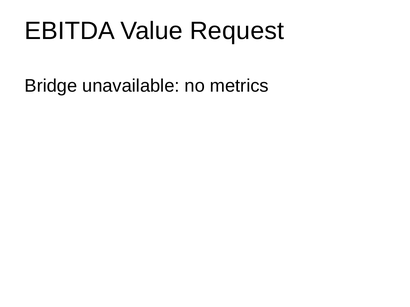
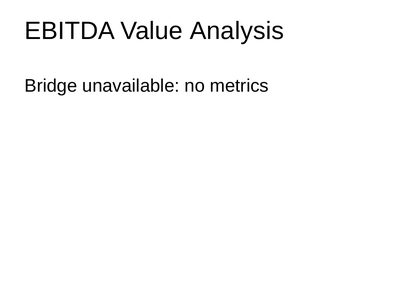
Request: Request -> Analysis (237, 31)
